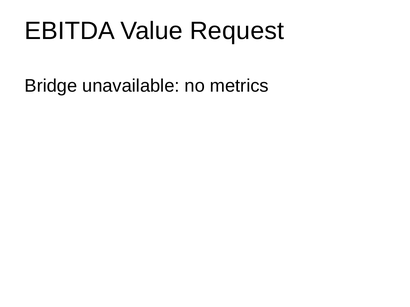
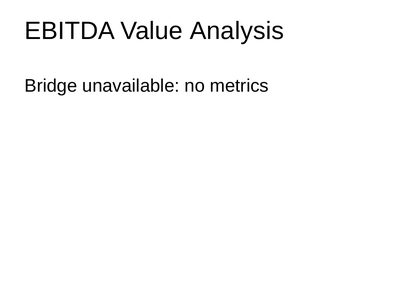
Request: Request -> Analysis (237, 31)
